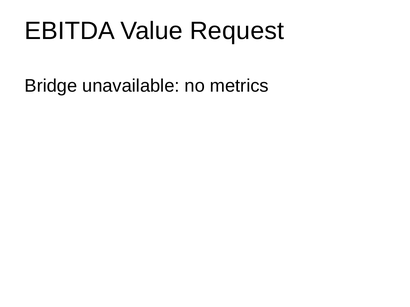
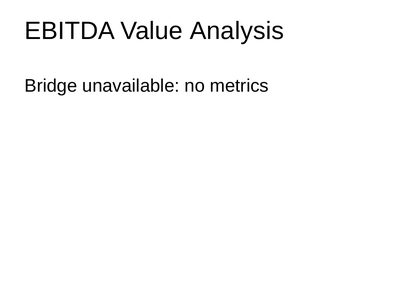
Request: Request -> Analysis (237, 31)
